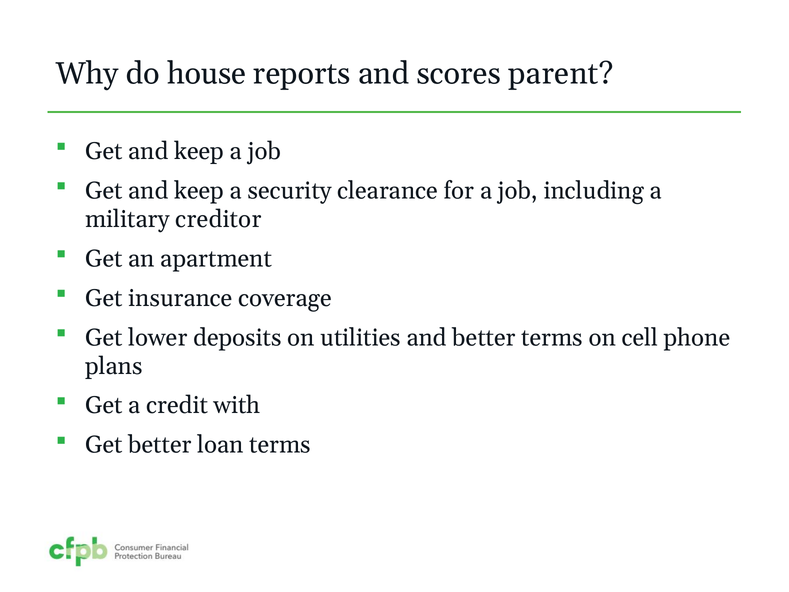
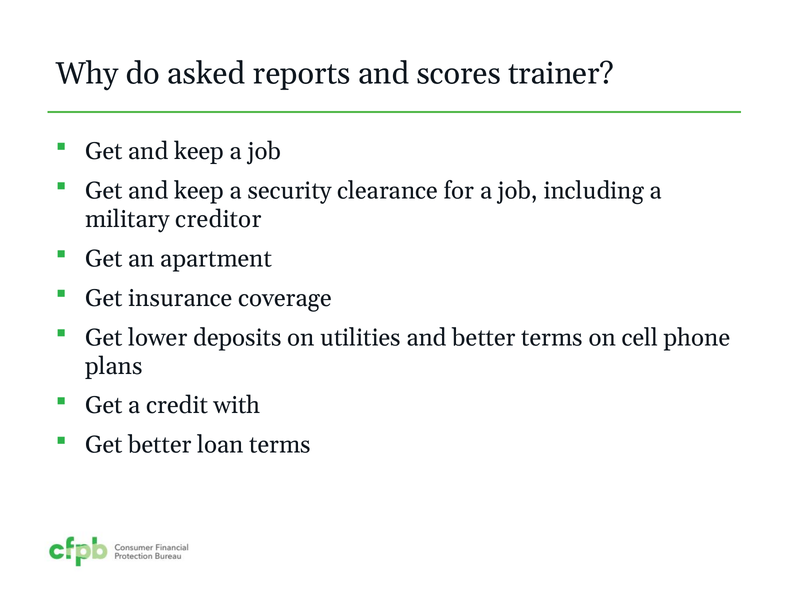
house: house -> asked (206, 74)
parent: parent -> trainer (561, 74)
